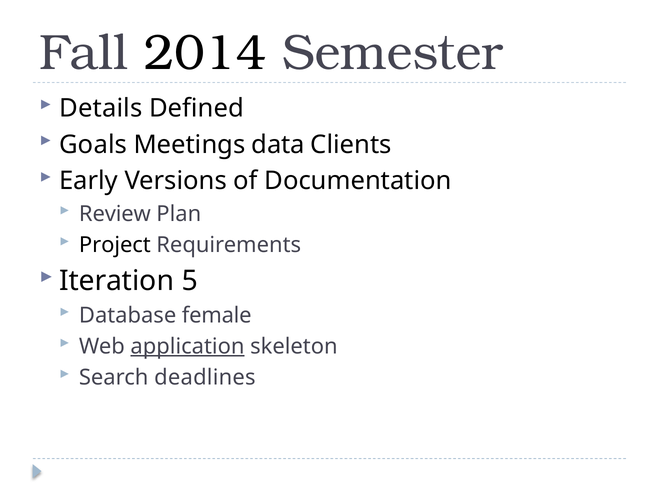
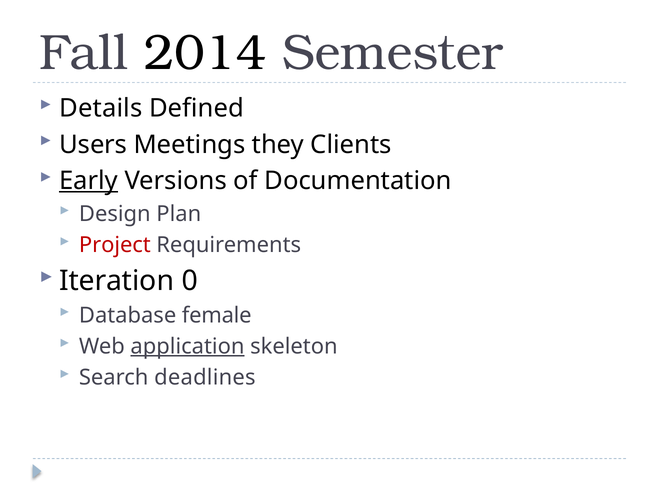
Goals: Goals -> Users (93, 144)
data: data -> they (278, 144)
Early underline: none -> present (89, 181)
Review: Review -> Design (115, 213)
Project colour: black -> red (115, 244)
5: 5 -> 0 (190, 281)
